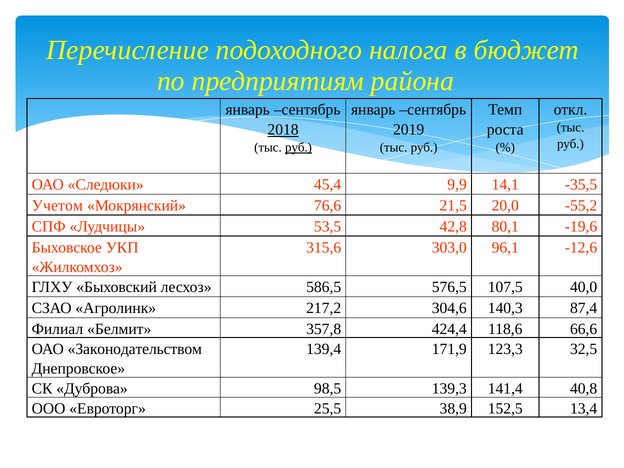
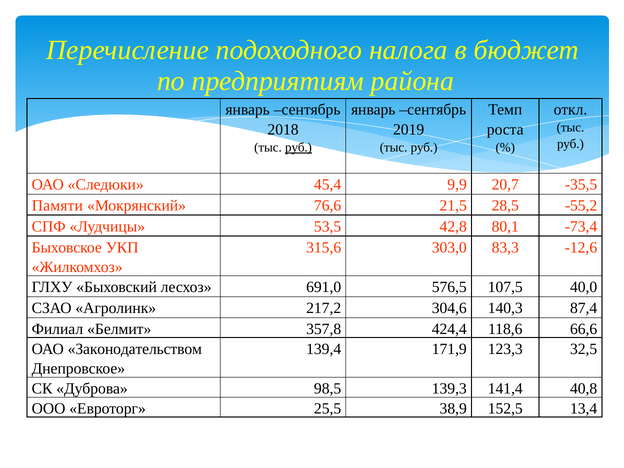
2018 underline: present -> none (283, 130)
14,1: 14,1 -> 20,7 (505, 185)
Учетом: Учетом -> Памяти (57, 205)
20,0: 20,0 -> 28,5 (505, 205)
-19,6: -19,6 -> -73,4 (581, 226)
96,1: 96,1 -> 83,3 (505, 247)
586,5: 586,5 -> 691,0 (324, 287)
